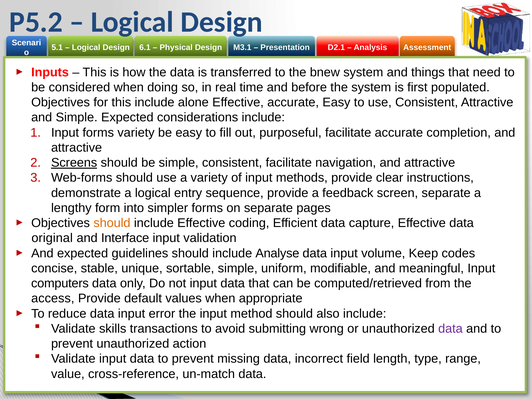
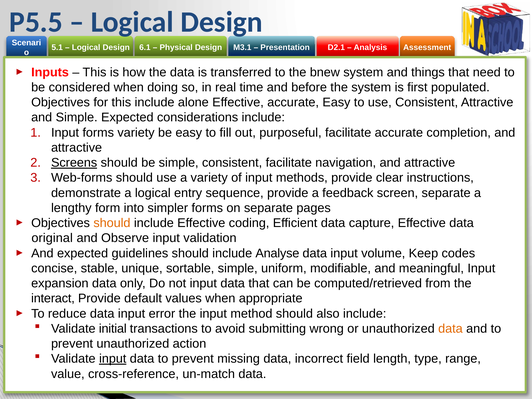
P5.2: P5.2 -> P5.5 (36, 22)
Interface: Interface -> Observe (125, 238)
computers: computers -> expansion (60, 283)
access: access -> interact (53, 298)
skills: skills -> initial (113, 329)
data colour: purple -> orange (450, 329)
input underline: none -> present (113, 359)
